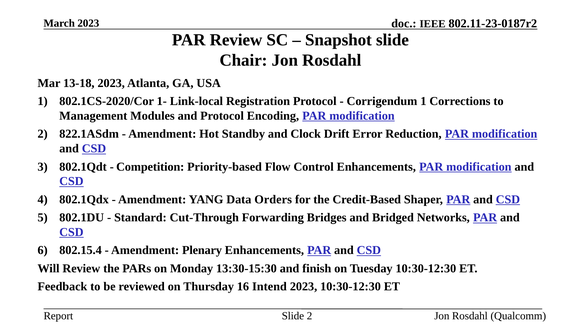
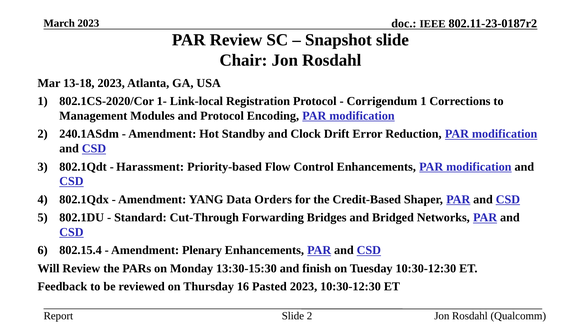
822.1ASdm: 822.1ASdm -> 240.1ASdm (89, 134)
Competition: Competition -> Harassment (150, 167)
Intend: Intend -> Pasted (269, 286)
